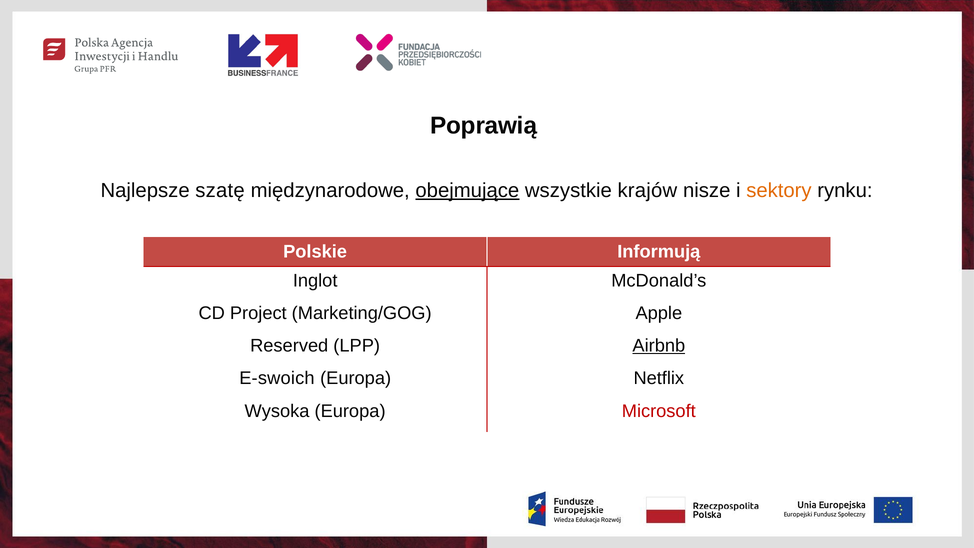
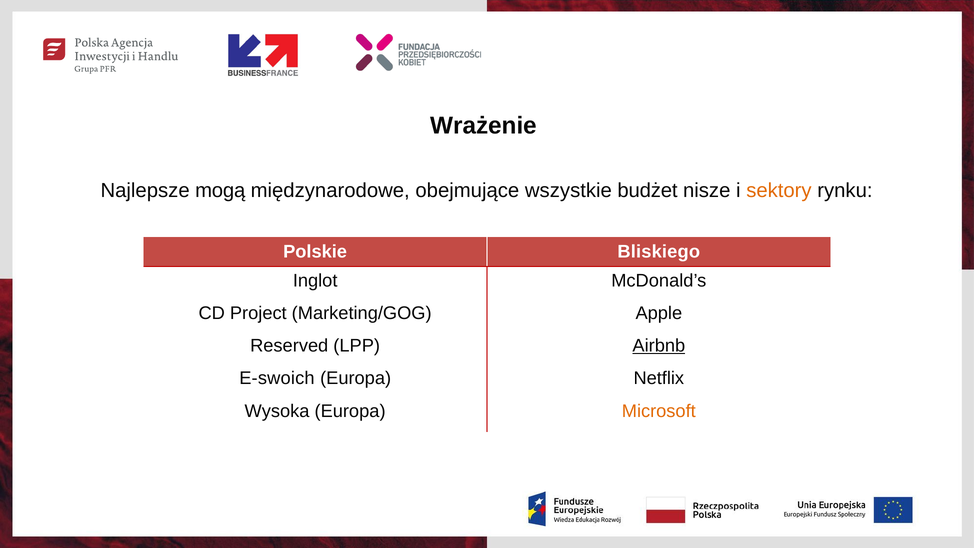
Poprawią: Poprawią -> Wrażenie (484, 126)
szatę: szatę -> mogą (220, 190)
obejmujące underline: present -> none (467, 190)
krajów: krajów -> budżet (648, 190)
Informują: Informują -> Bliskiego (659, 252)
Microsoft colour: red -> orange (659, 411)
